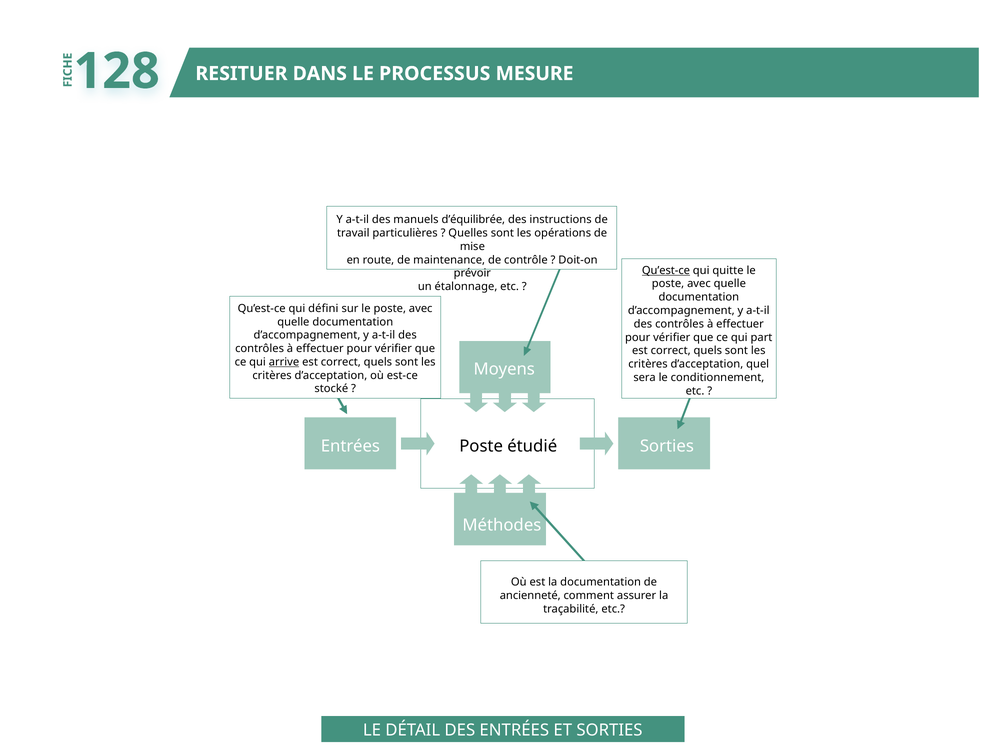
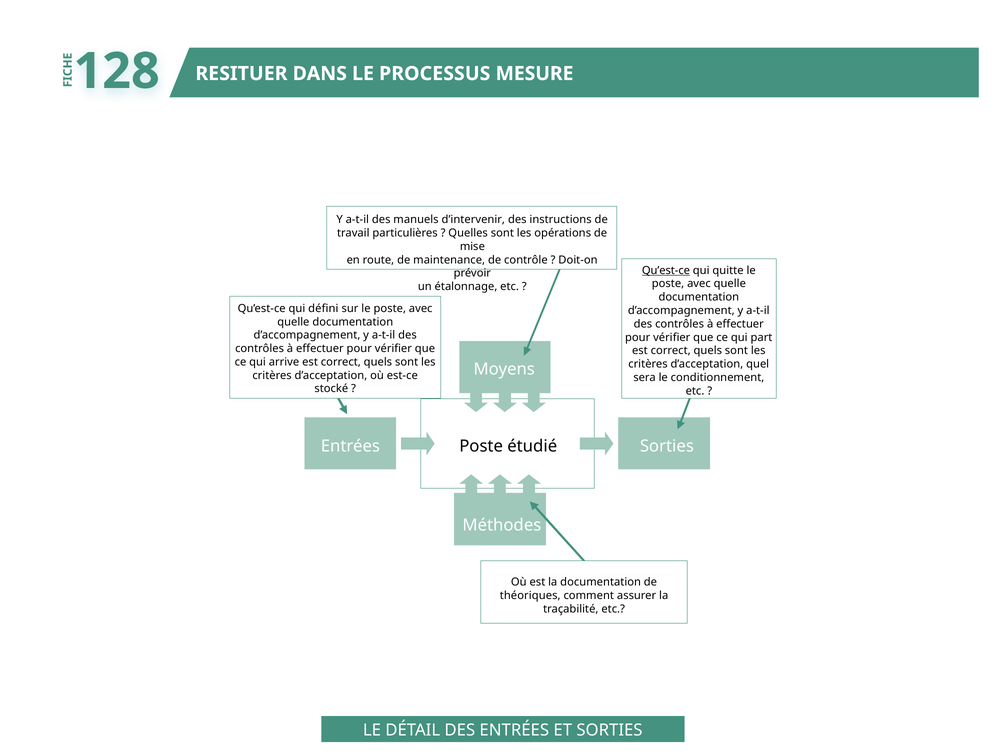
d’équilibrée: d’équilibrée -> d’intervenir (473, 219)
arrive underline: present -> none (284, 362)
ancienneté: ancienneté -> théoriques (530, 595)
